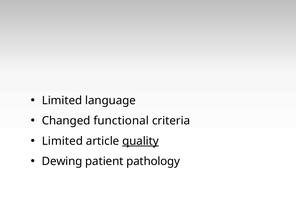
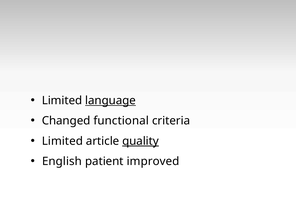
language underline: none -> present (110, 100)
Dewing: Dewing -> English (62, 161)
pathology: pathology -> improved (153, 161)
